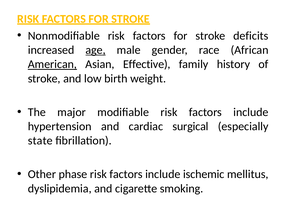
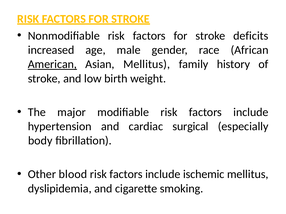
age underline: present -> none (96, 50)
Asian Effective: Effective -> Mellitus (147, 64)
state: state -> body (40, 141)
phase: phase -> blood (73, 175)
